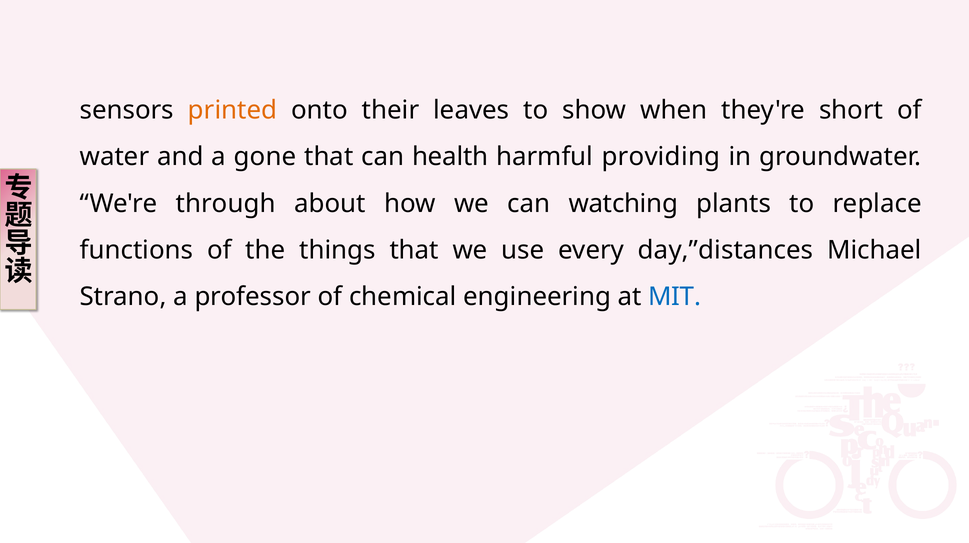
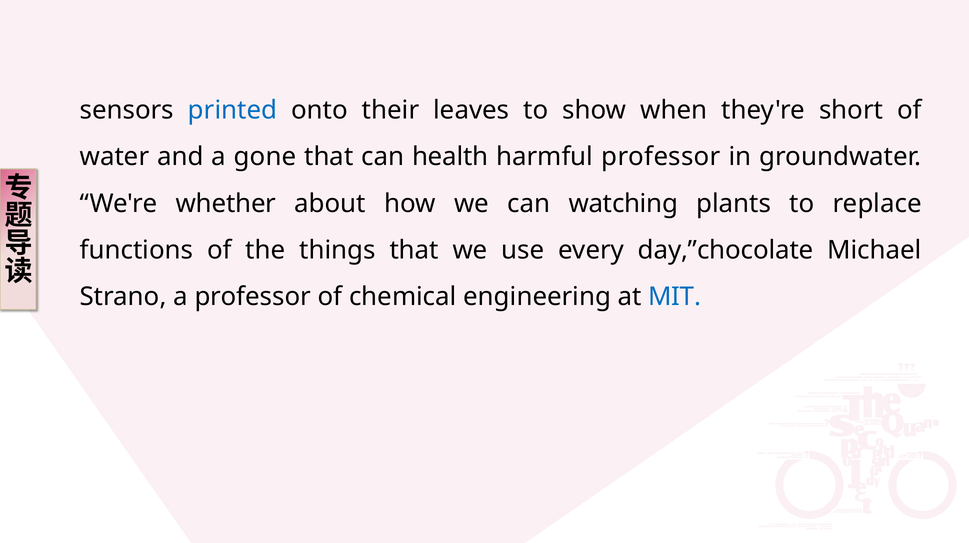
printed colour: orange -> blue (233, 110)
harmful providing: providing -> professor (661, 157)
through: through -> whether (226, 204)
day,”distances: day,”distances -> day,”chocolate (726, 250)
